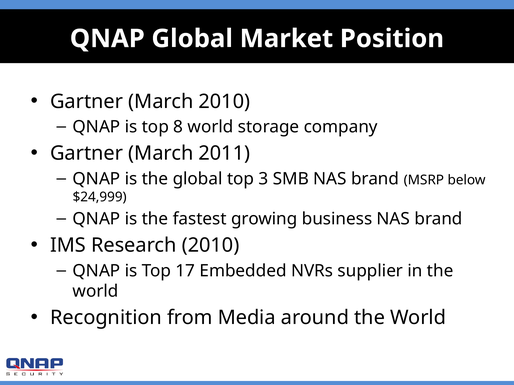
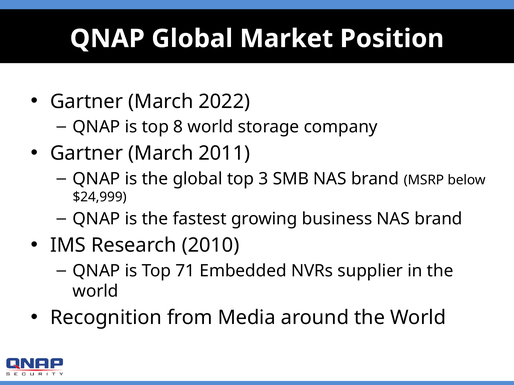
March 2010: 2010 -> 2022 (224, 102)
17: 17 -> 71 (185, 271)
